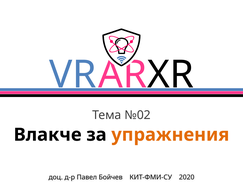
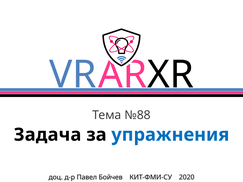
№02: №02 -> №88 (138, 115)
Влакче: Влакче -> Задача (48, 135)
упражнения colour: orange -> blue (170, 135)
